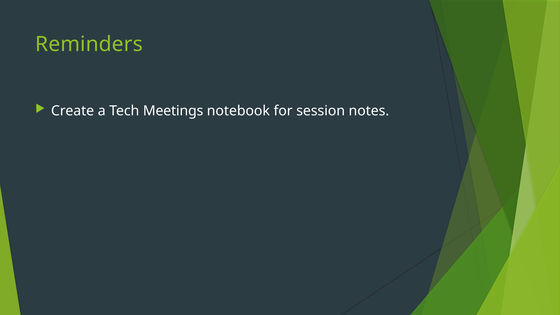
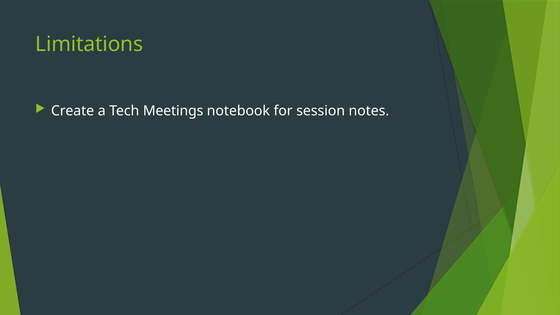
Reminders: Reminders -> Limitations (89, 44)
